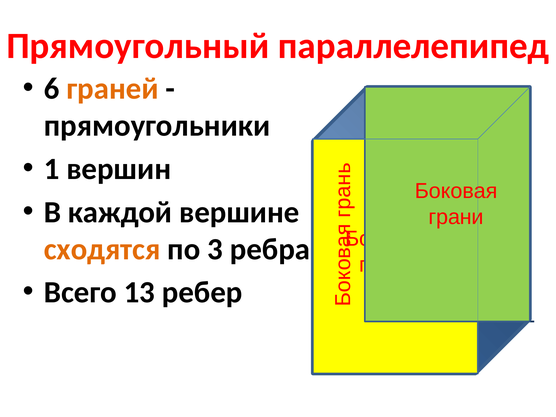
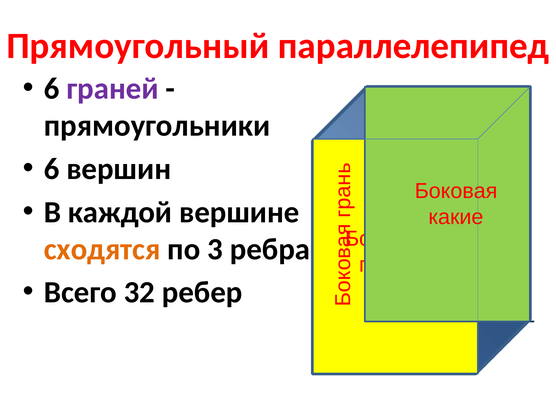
граней colour: orange -> purple (112, 89)
1: 1 -> 6 (52, 169)
грани: грани -> какие (456, 217)
13: 13 -> 32 (139, 292)
